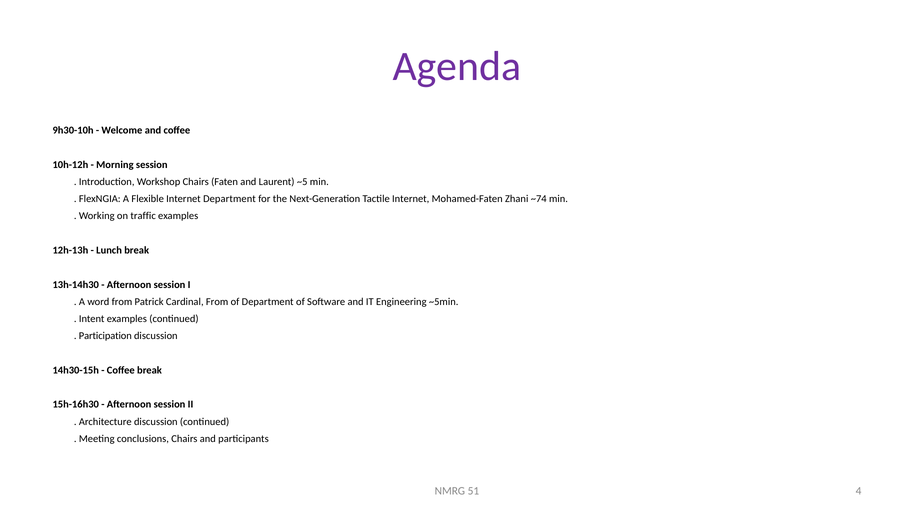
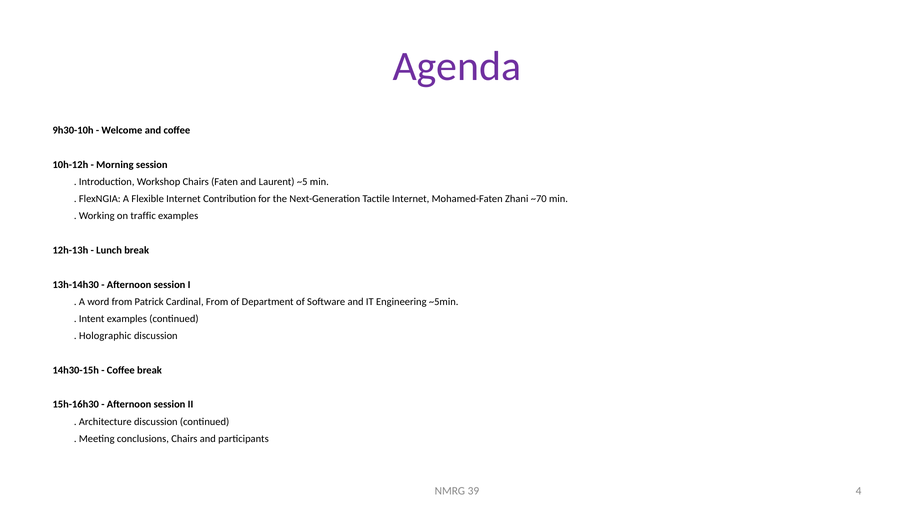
Internet Department: Department -> Contribution (230, 199)
~74: ~74 -> ~70 (539, 199)
Participation: Participation -> Holographic (105, 336)
51: 51 -> 39 (473, 491)
